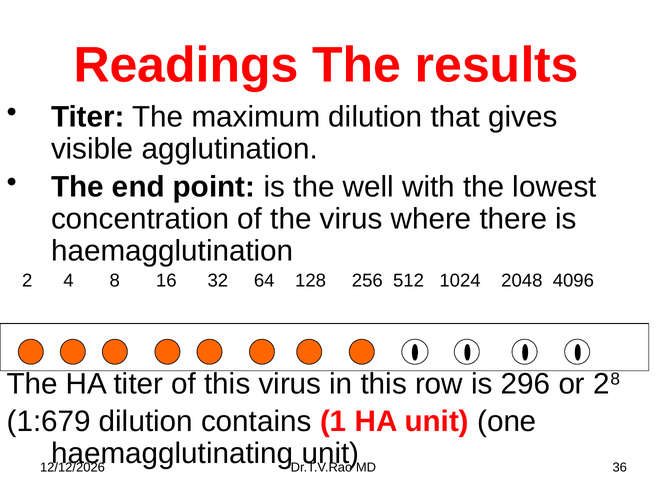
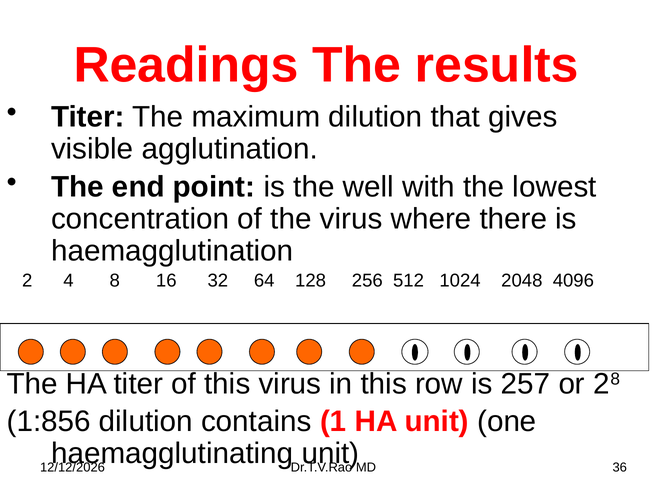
296: 296 -> 257 (525, 384)
1:679: 1:679 -> 1:856 (49, 422)
